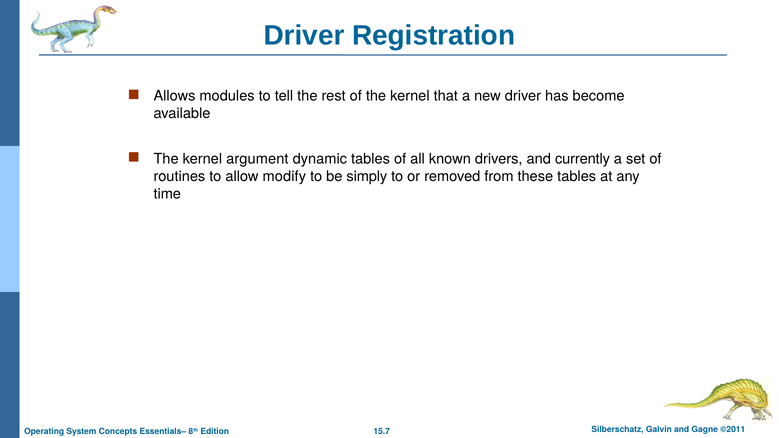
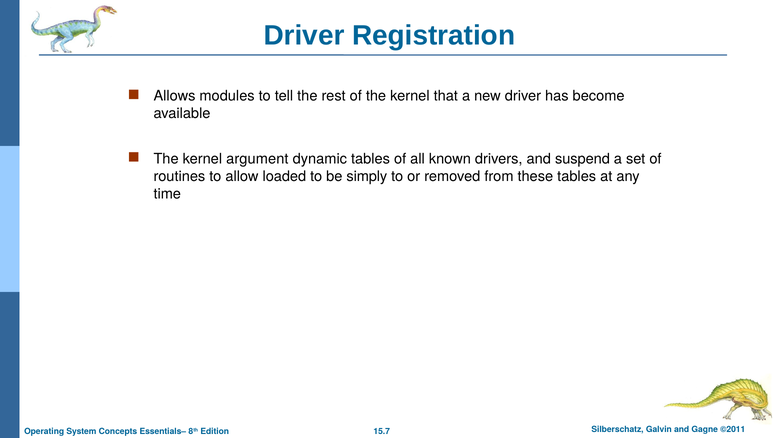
currently: currently -> suspend (582, 159)
modify: modify -> loaded (284, 176)
